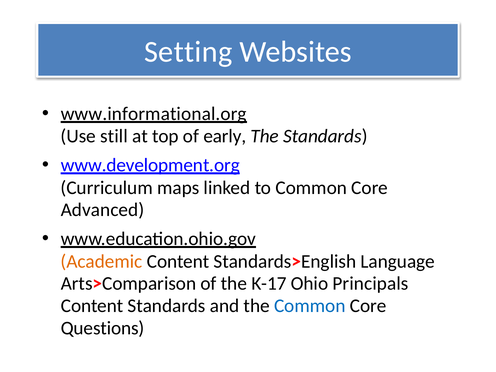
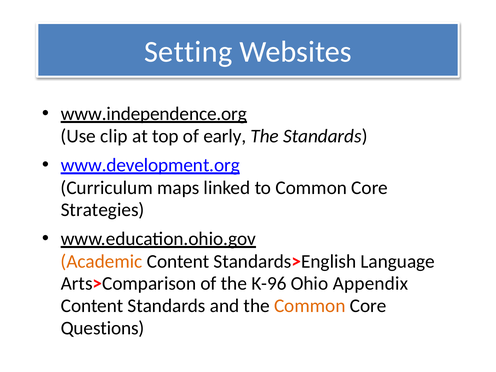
www.informational.org: www.informational.org -> www.independence.org (154, 114)
still: still -> clip (114, 136)
Advanced: Advanced -> Strategies (103, 210)
K-17: K-17 -> K-96 (269, 284)
Principals: Principals -> Appendix (370, 284)
Common colour: blue -> orange (310, 306)
